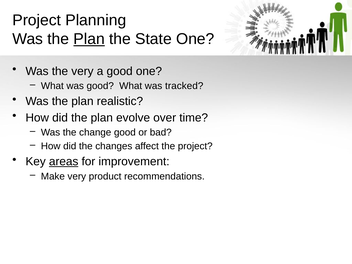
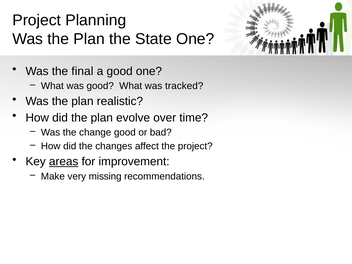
Plan underline: present -> none (89, 39)
the very: very -> final (82, 71)
product: product -> missing (105, 176)
